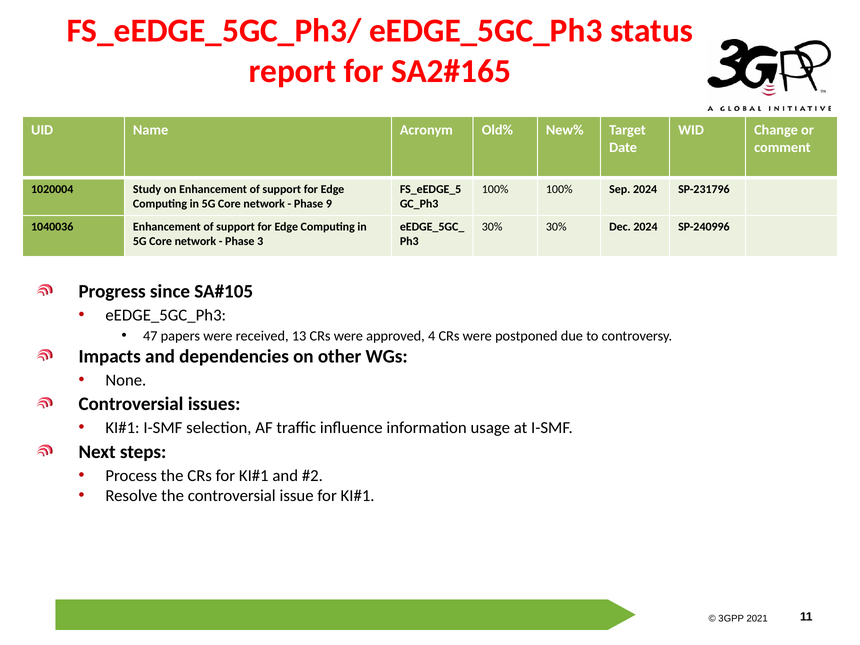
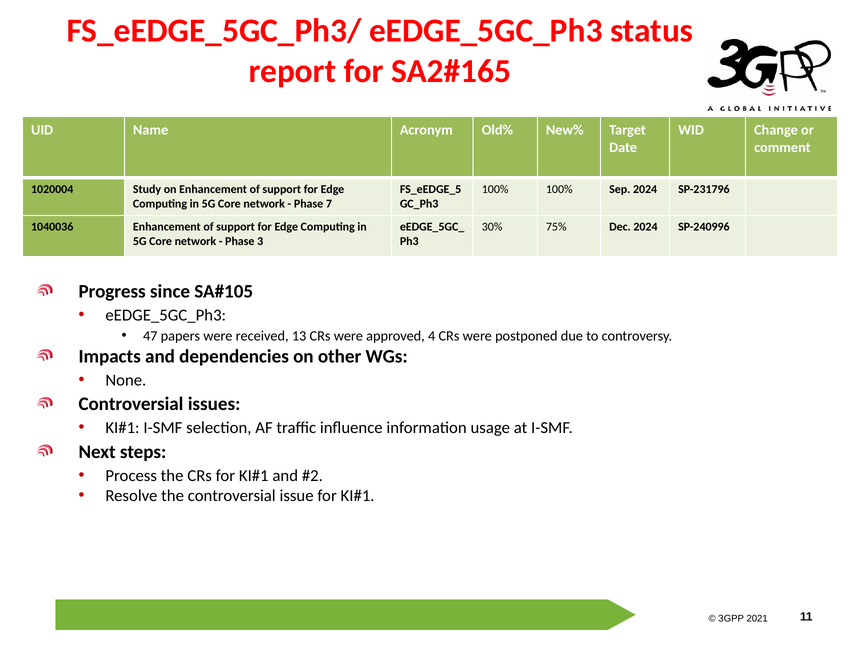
9: 9 -> 7 (329, 204)
30% 30%: 30% -> 75% (556, 227)
